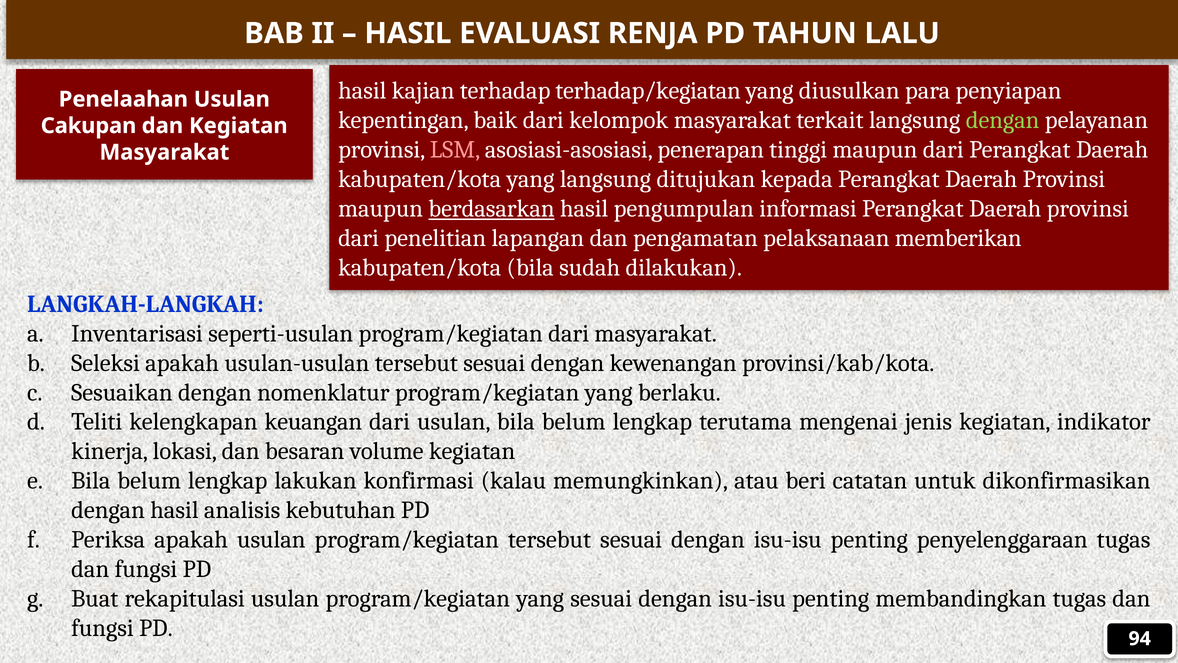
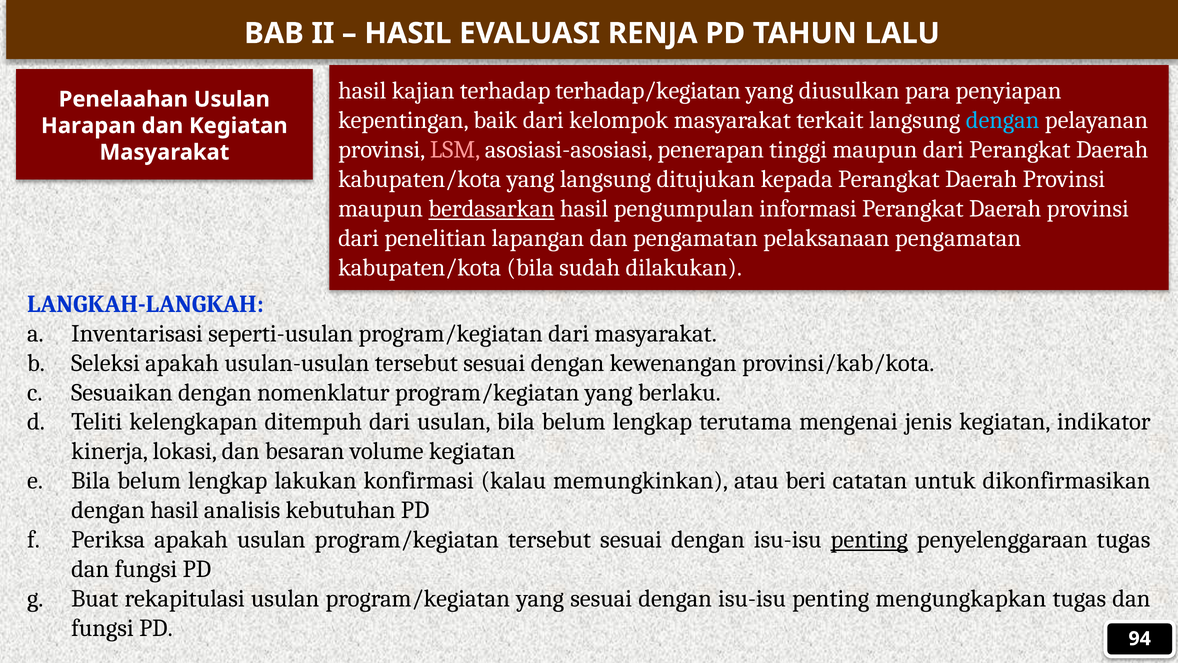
dengan colour: light green -> light blue (1003, 120)
Cakupan: Cakupan -> Harapan (88, 126)
pelaksanaan memberikan: memberikan -> pengamatan (958, 238)
keuangan: keuangan -> ditempuh (313, 422)
penting underline: none -> present (869, 540)
membandingkan: membandingkan -> mengungkapkan (961, 598)
